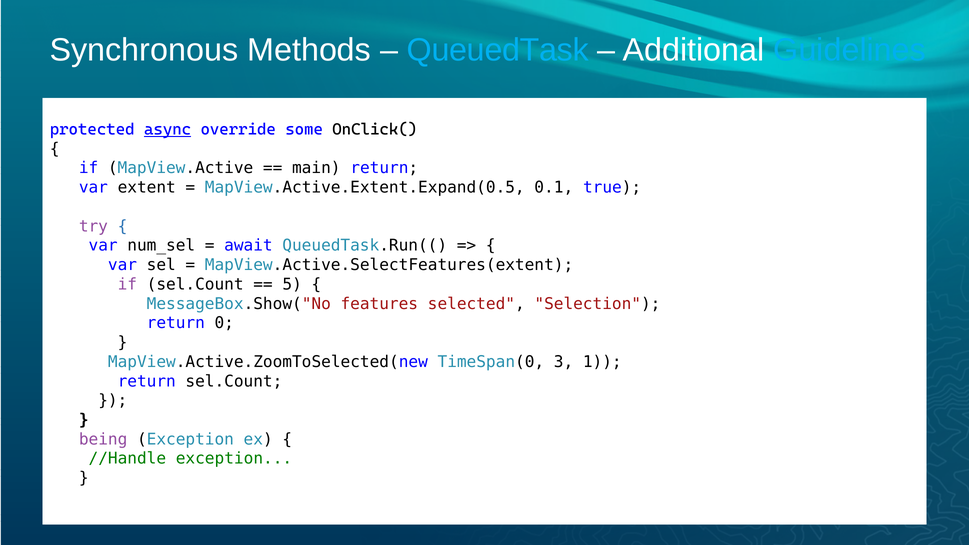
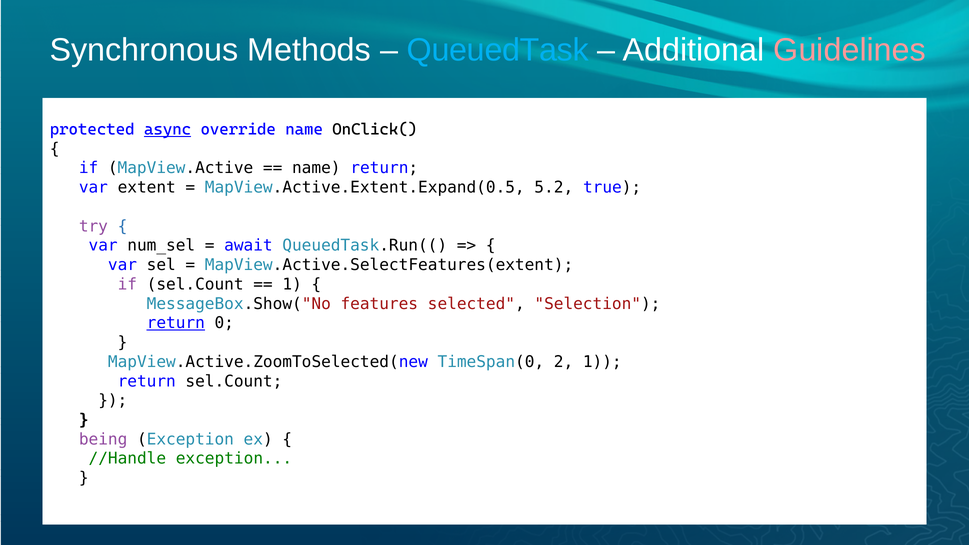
Guidelines colour: light blue -> pink (850, 50)
override some: some -> name (304, 129)
main: main -> name (316, 168)
0.1: 0.1 -> 5.2 (554, 188)
5: 5 -> 1 (292, 284)
return underline: none -> present (176, 323)
3: 3 -> 2 (564, 362)
